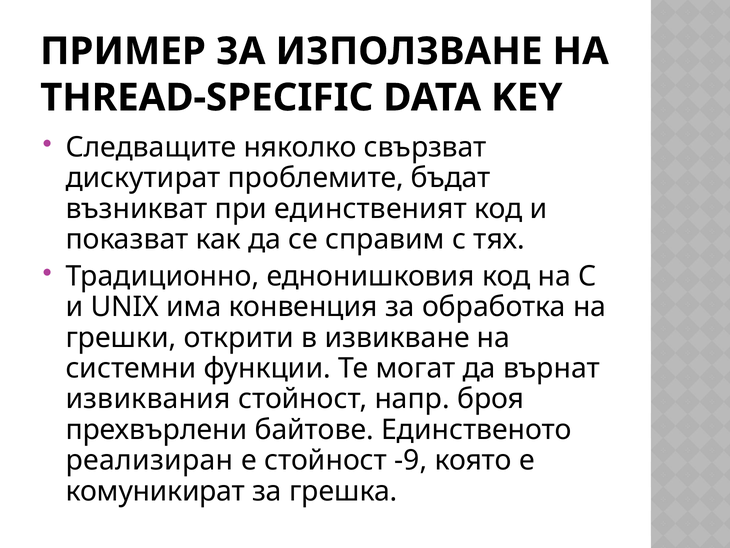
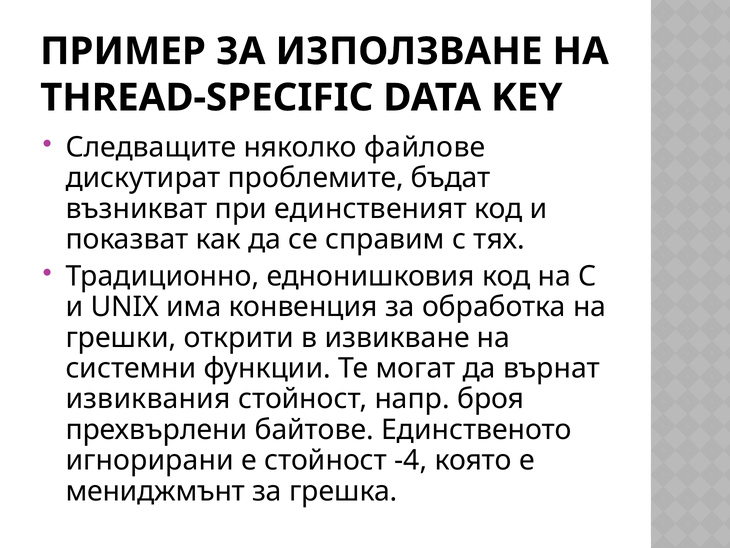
свързват: свързват -> файлове (425, 147)
реализиран: реализиран -> игнорирани (150, 460)
-9: -9 -> -4 (411, 460)
комуникират: комуникират -> мениджмънт (155, 491)
